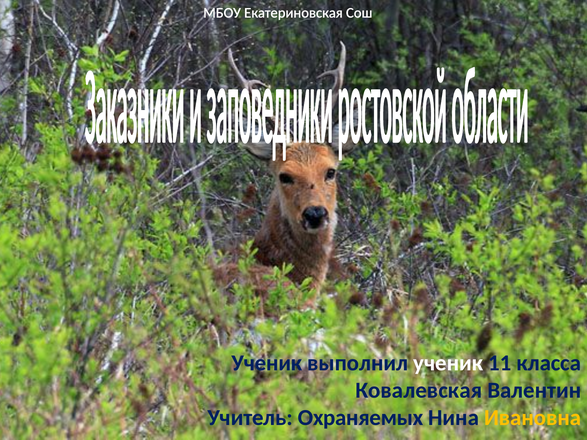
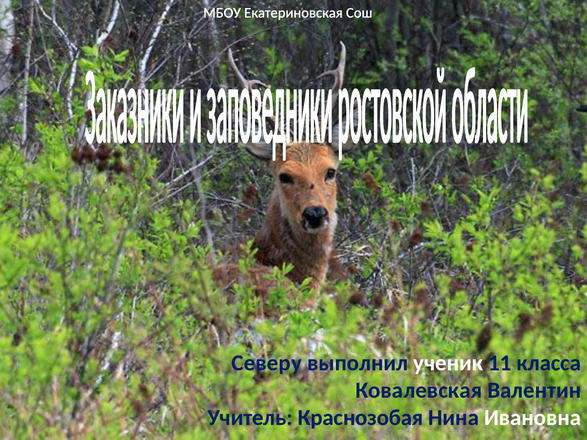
Ученик: Ученик -> Северу (267, 363)
Охраняемых: Охраняемых -> Краснозобая (361, 418)
Ивановна colour: yellow -> white (533, 418)
